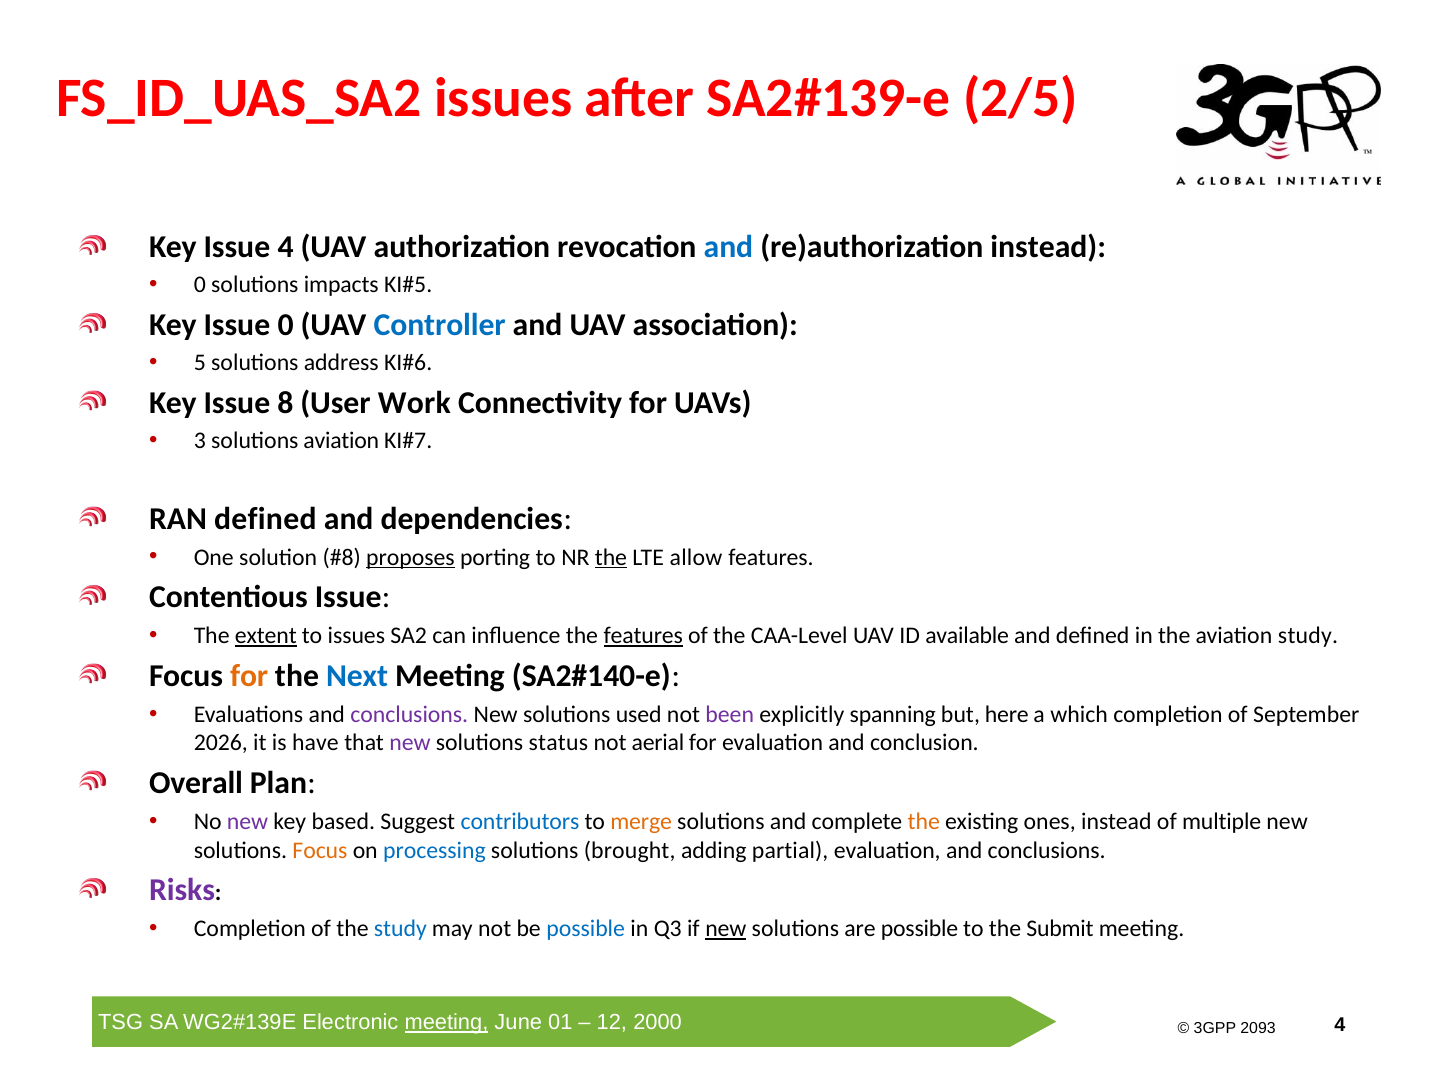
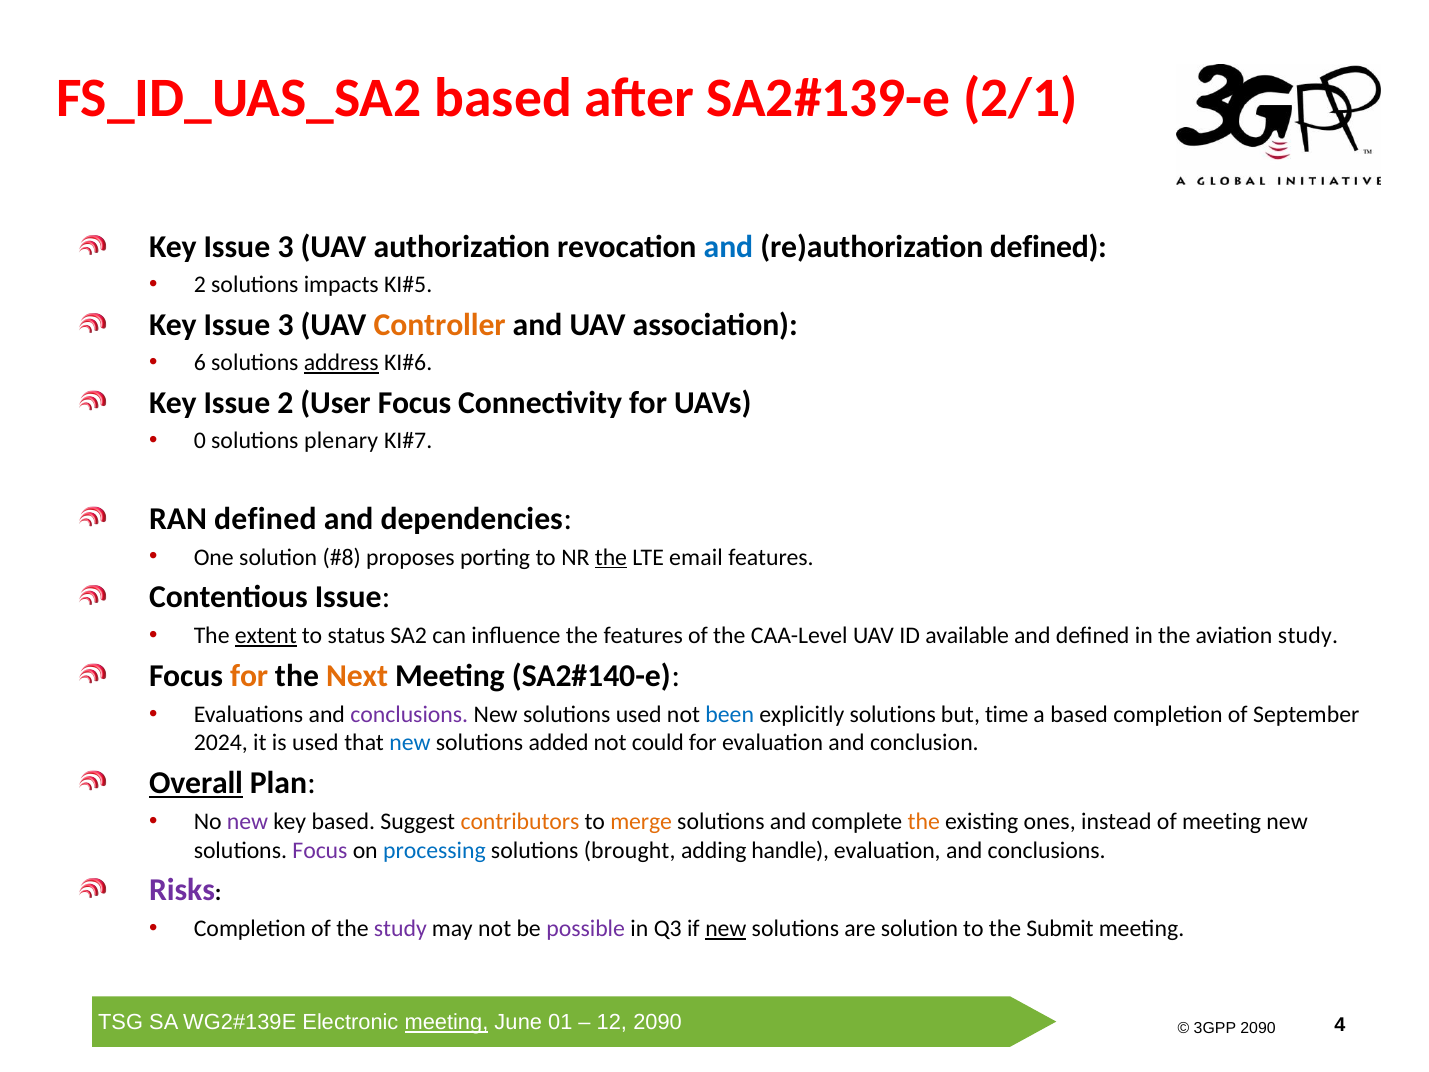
FS_ID_UAS_SA2 issues: issues -> based (503, 98)
2/5: 2/5 -> 2/1 (1021, 98)
4: 4 -> 3 (286, 247)
re)authorization instead: instead -> defined (1048, 247)
0: 0 -> 2 (200, 285)
0: 0 -> 3 (286, 325)
Controller colour: blue -> orange (440, 325)
5: 5 -> 6 (200, 363)
address underline: none -> present (341, 363)
Issue 8: 8 -> 2 (285, 403)
User Work: Work -> Focus (415, 403)
3: 3 -> 0 (200, 440)
solutions aviation: aviation -> plenary (341, 440)
proposes underline: present -> none (410, 557)
allow: allow -> email (696, 557)
to issues: issues -> status (356, 636)
features underline: present -> none (643, 636)
Next colour: blue -> orange (357, 676)
been colour: purple -> blue (730, 714)
explicitly spanning: spanning -> solutions (893, 714)
here: here -> time (1007, 714)
a which: which -> based (1079, 714)
2026: 2026 -> 2024 (221, 743)
is have: have -> used (315, 743)
new colour: purple -> blue (410, 743)
status: status -> added (559, 743)
aerial: aerial -> could (658, 743)
Overall underline: none -> present (196, 783)
contributors colour: blue -> orange (520, 822)
of multiple: multiple -> meeting (1222, 822)
Focus colour: orange -> purple (320, 850)
partial: partial -> handle (790, 850)
study colour: blue -> purple (400, 929)
possible colour: blue -> purple (586, 929)
are possible: possible -> solution (919, 929)
2000: 2000 -> 2090 (658, 1022)
2093: 2093 -> 2090 (1258, 1028)
